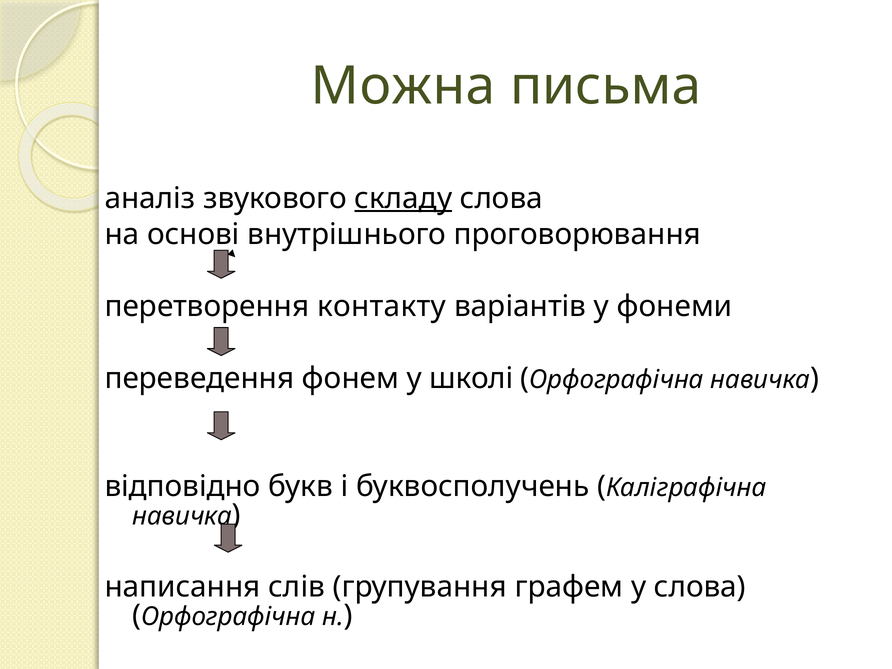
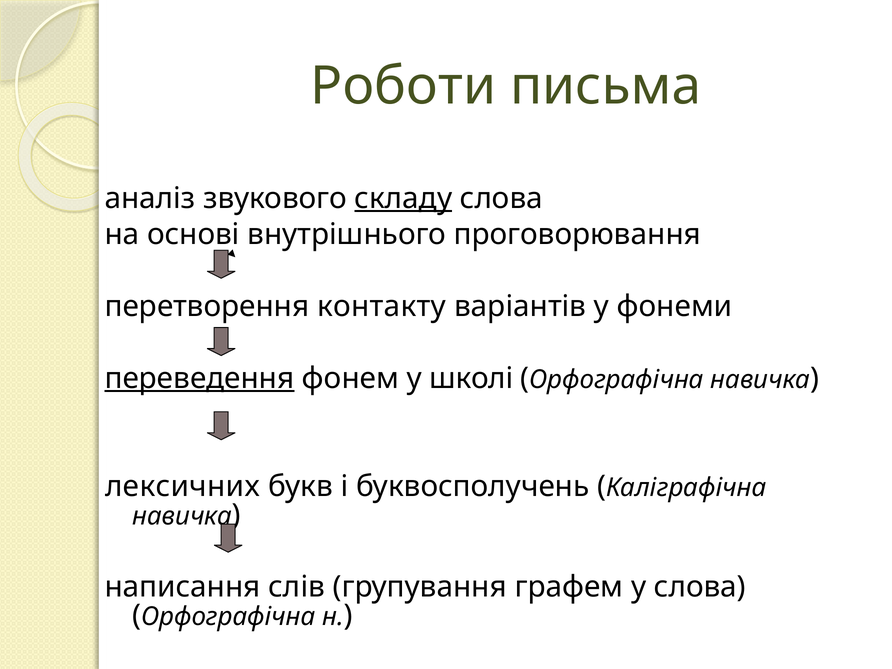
Можна: Можна -> Роботи (403, 86)
переведення underline: none -> present (199, 378)
відповідно: відповідно -> лексичних (182, 486)
